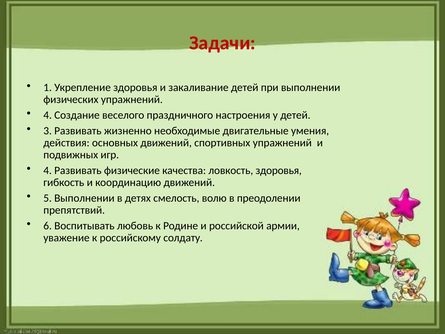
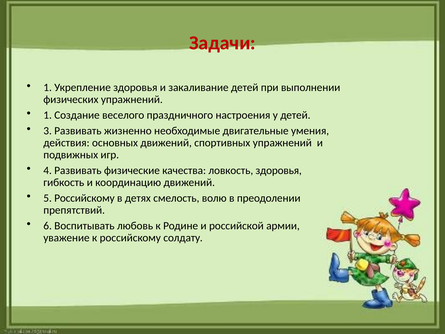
4: 4 -> 1 (48, 115)
5 Выполнении: Выполнении -> Российскому (84, 198)
